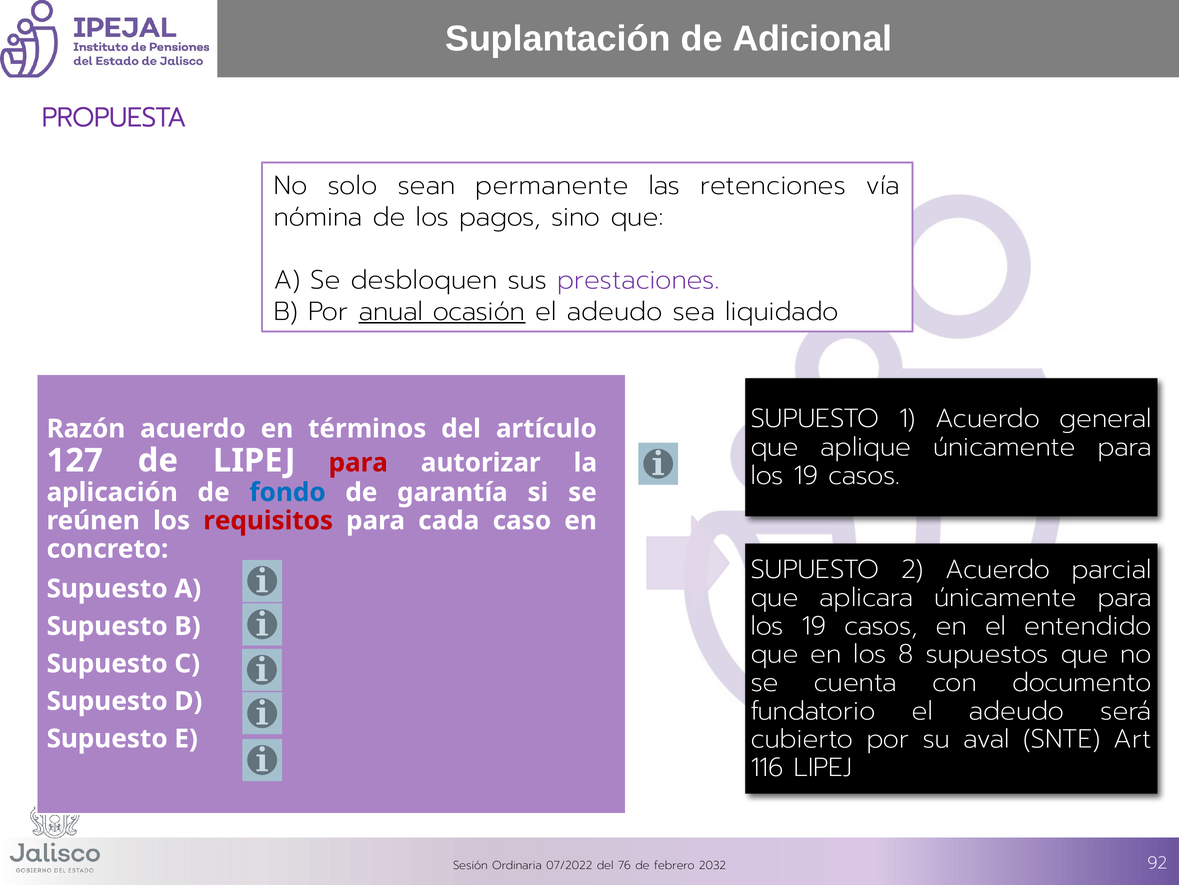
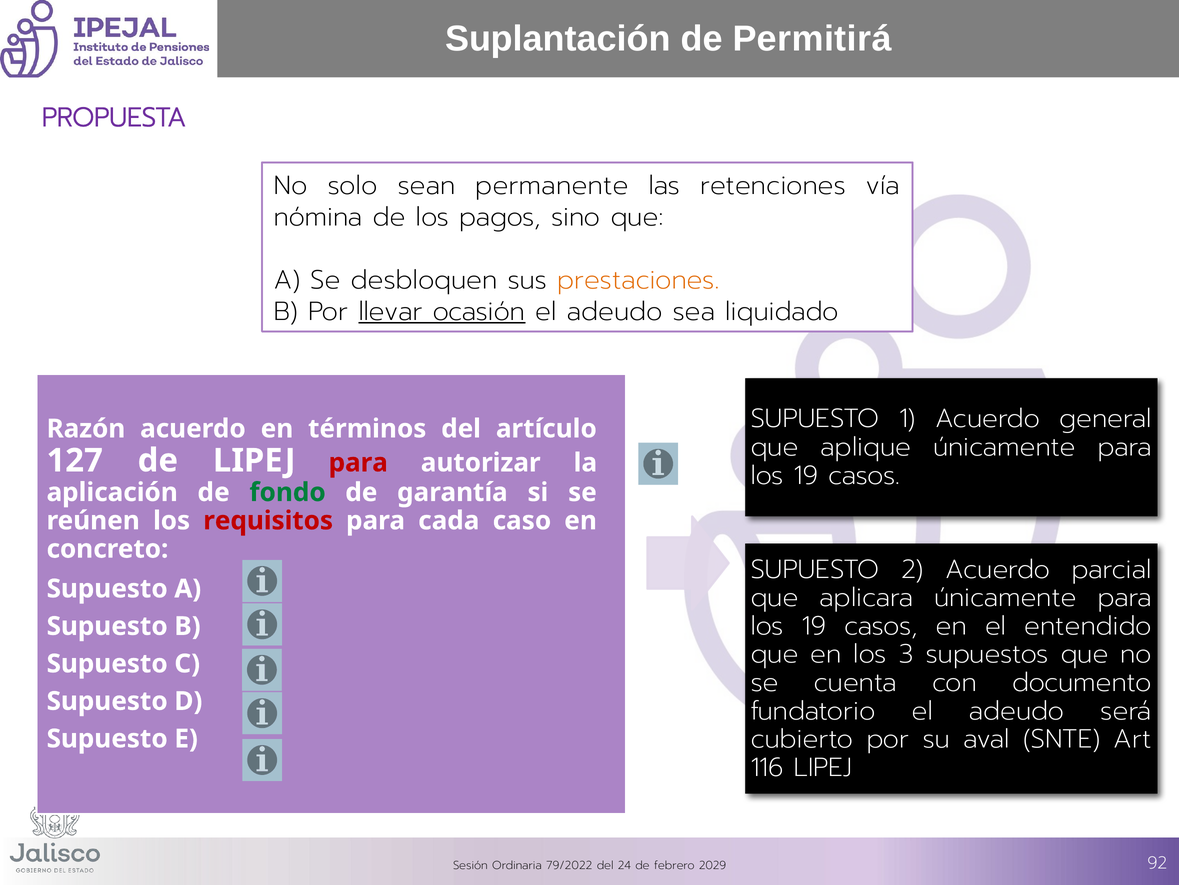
Adicional: Adicional -> Permitirá (812, 39)
prestaciones colour: purple -> orange (638, 280)
anual: anual -> llevar (391, 311)
fondo colour: blue -> green (288, 492)
8: 8 -> 3 (906, 654)
07/2022: 07/2022 -> 79/2022 (569, 865)
76: 76 -> 24 (624, 865)
2032: 2032 -> 2029 (713, 865)
